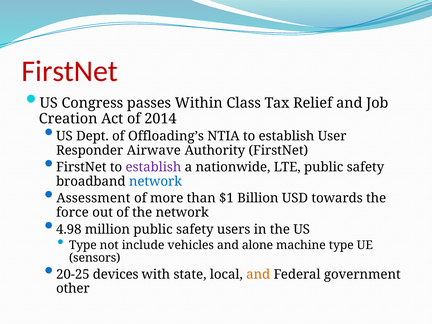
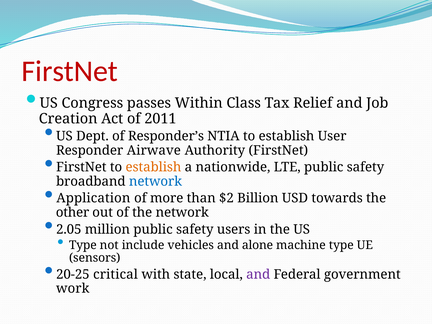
2014: 2014 -> 2011 (160, 119)
Offloading’s: Offloading’s -> Responder’s (166, 136)
establish colour: purple -> orange (153, 167)
Assessment: Assessment -> Application (93, 198)
$1: $1 -> $2 (226, 198)
force: force -> other (73, 213)
4.98: 4.98 -> 2.05 (69, 229)
devices: devices -> critical (116, 274)
and colour: orange -> purple (258, 274)
other: other -> work (73, 289)
